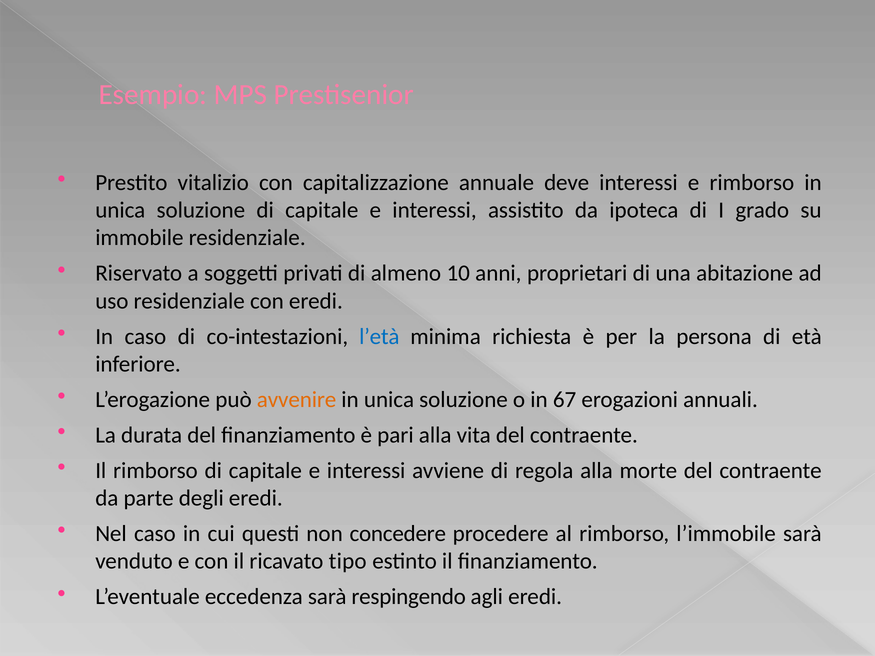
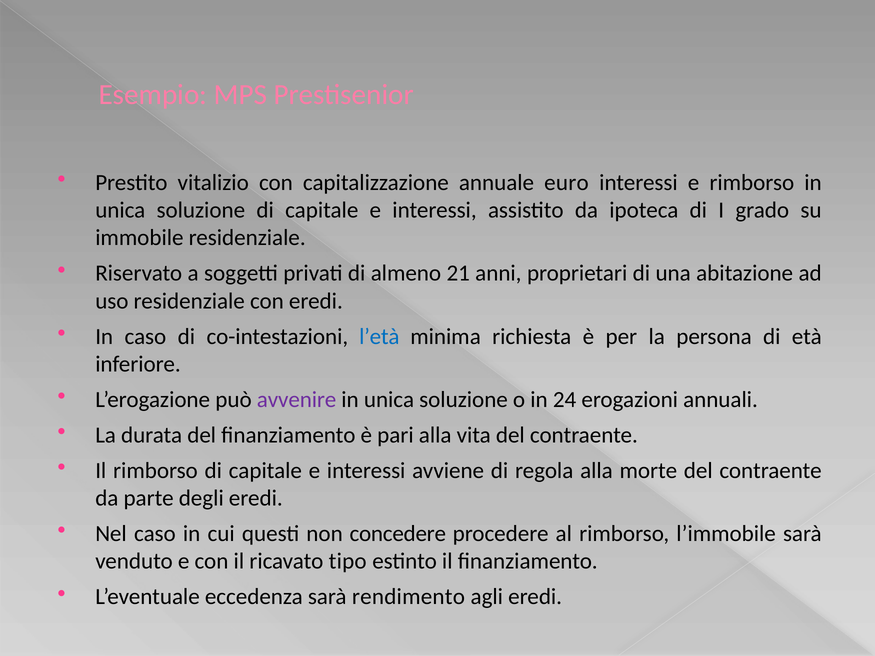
deve: deve -> euro (566, 183)
10: 10 -> 21 (458, 273)
avvenire colour: orange -> purple (297, 400)
67: 67 -> 24 (565, 400)
respingendo: respingendo -> rendimento (408, 597)
